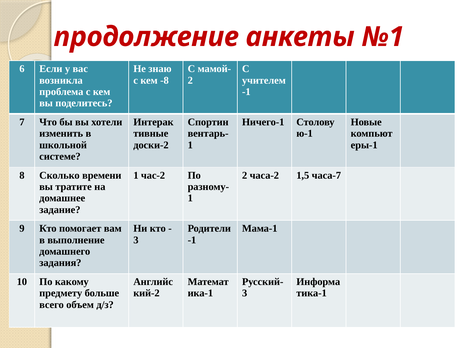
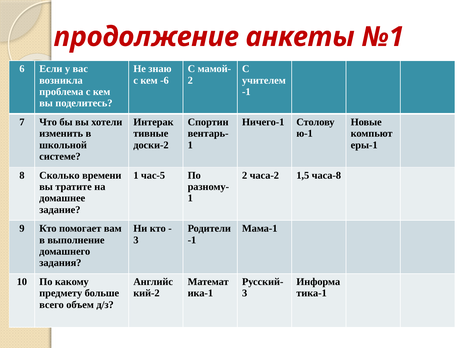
-8: -8 -> -6 (164, 80)
час-2: час-2 -> час-5 (153, 175)
часа-7: часа-7 -> часа-8 (326, 175)
